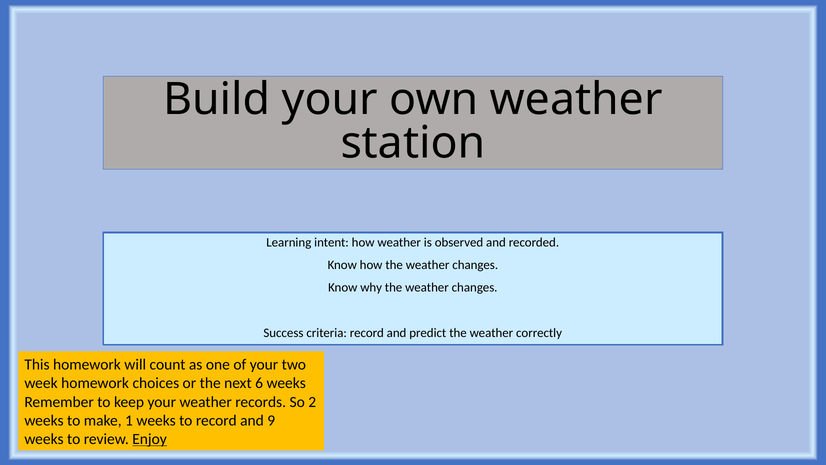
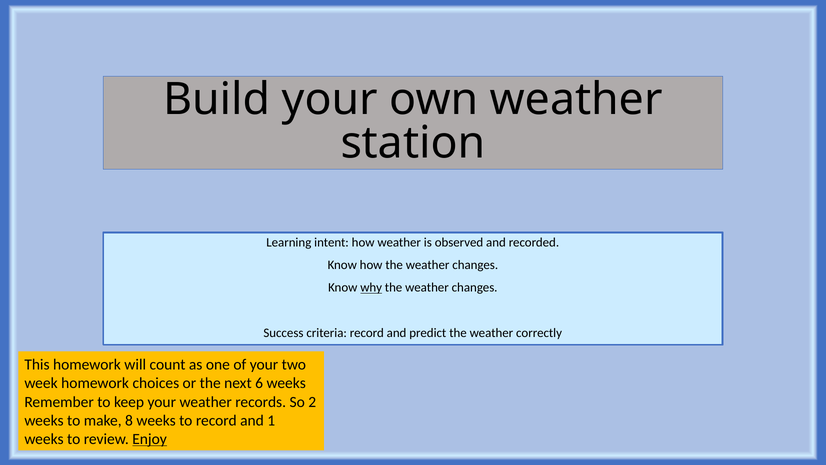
why underline: none -> present (371, 287)
1: 1 -> 8 (129, 420)
9: 9 -> 1 (271, 420)
